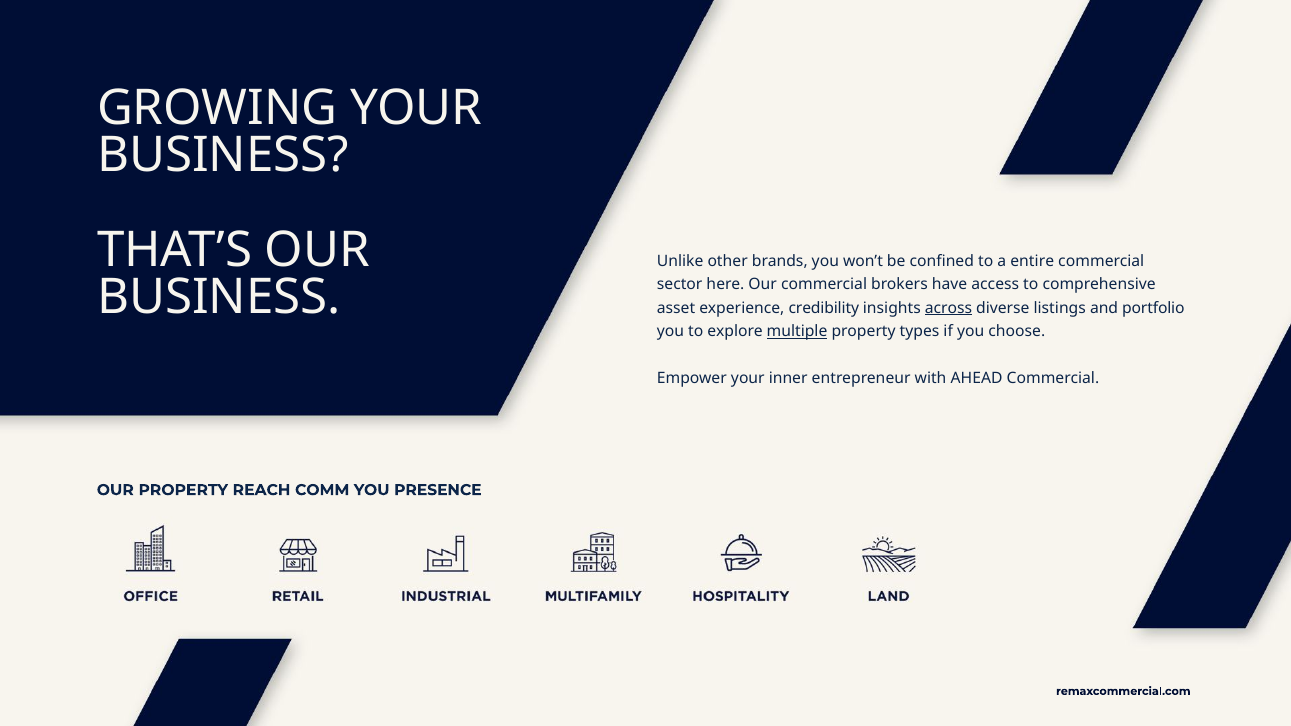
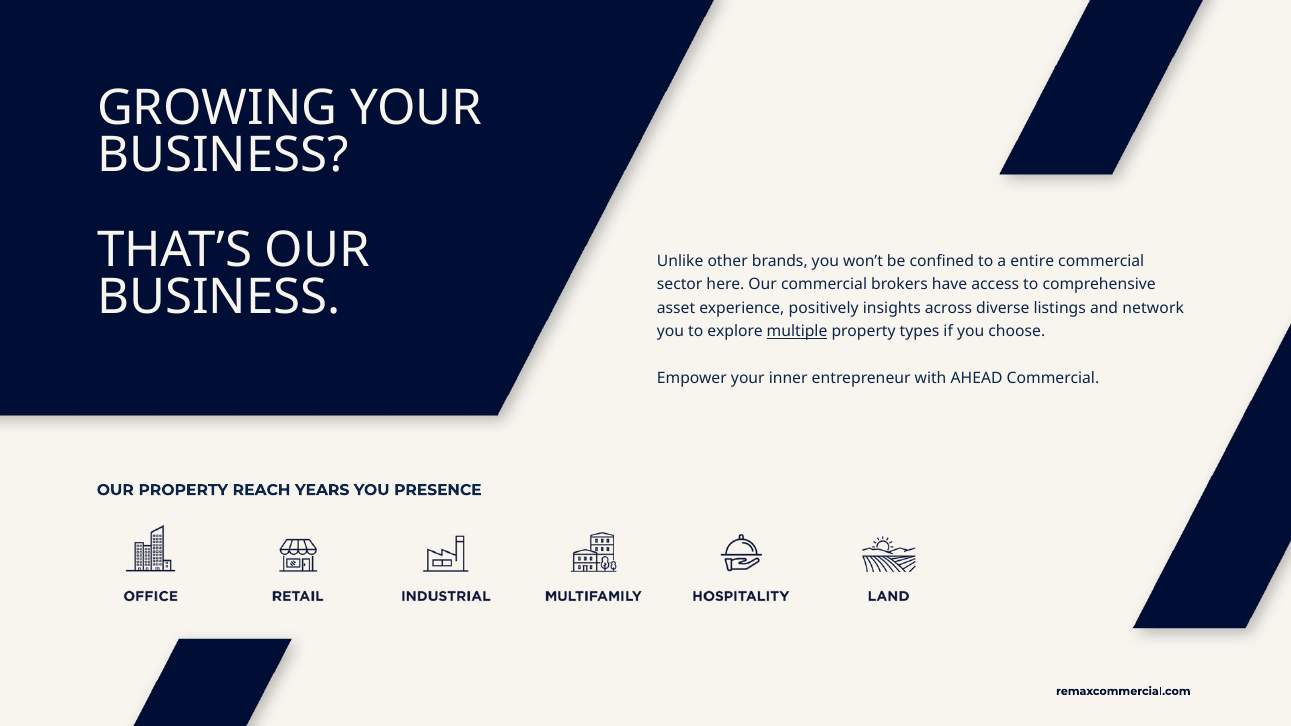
credibility: credibility -> positively (824, 308)
across underline: present -> none (948, 308)
portfolio: portfolio -> network (1153, 308)
COMM: COMM -> YEARS (322, 490)
